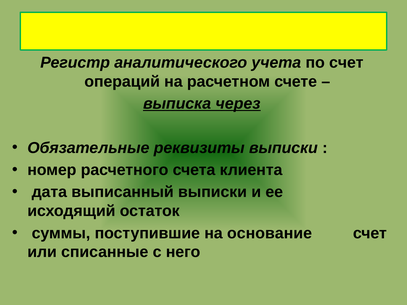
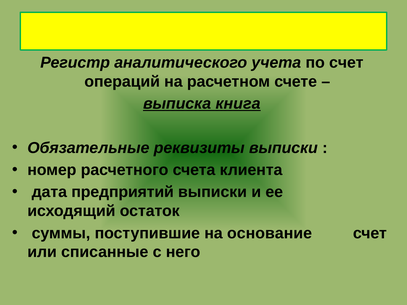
через: через -> книга (238, 104)
выписанный: выписанный -> предприятий (123, 192)
